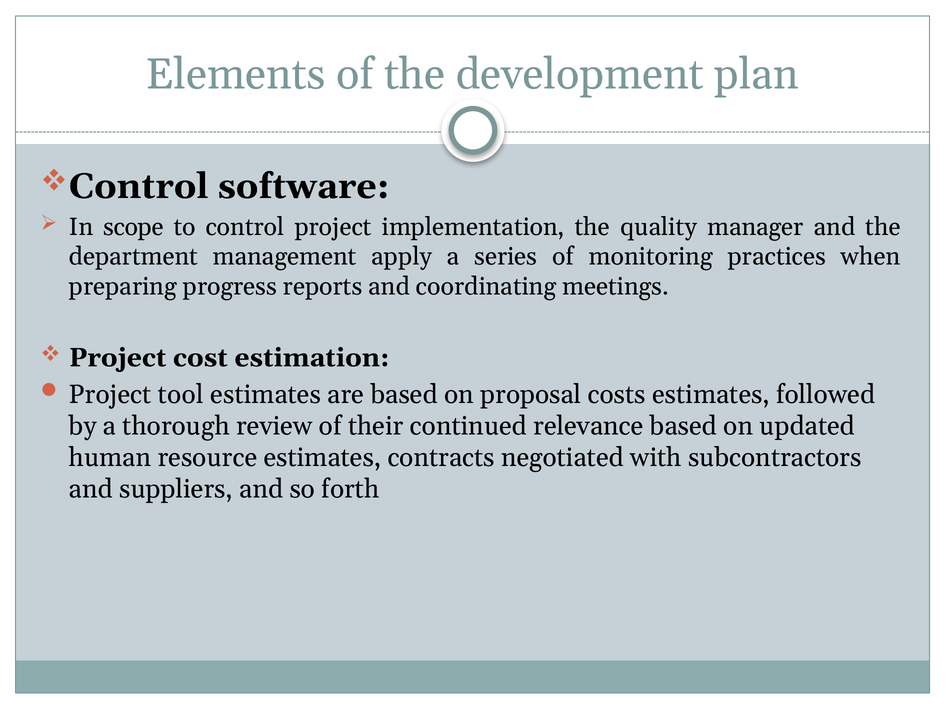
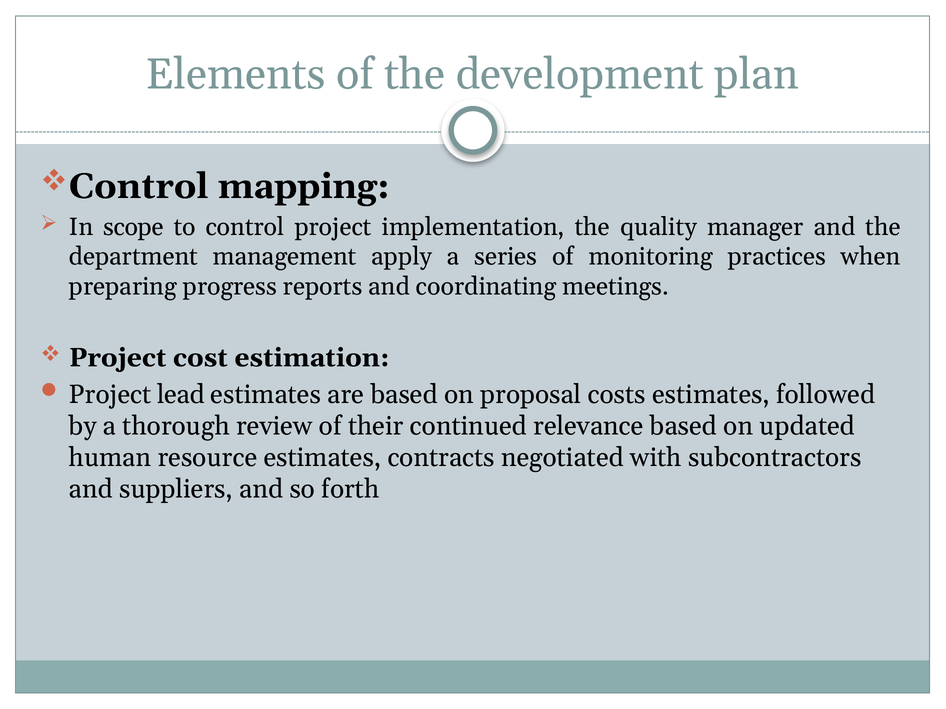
software: software -> mapping (304, 186)
tool: tool -> lead (181, 395)
